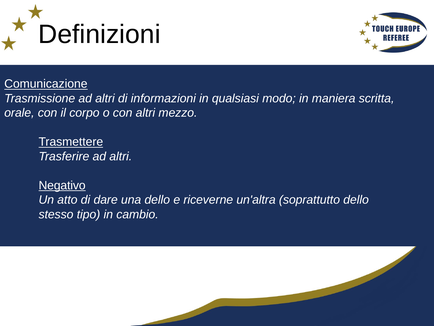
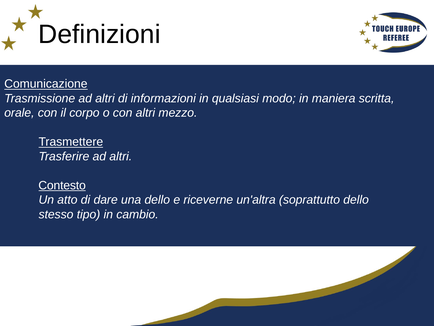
Negativo: Negativo -> Contesto (62, 185)
